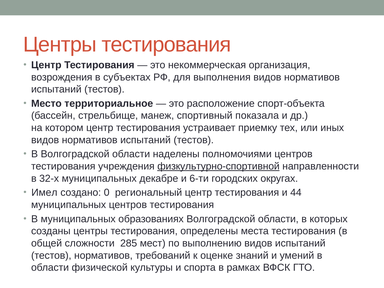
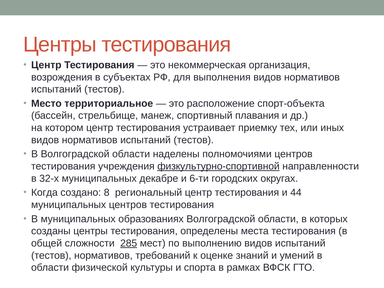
показала: показала -> плавания (257, 116)
Имел: Имел -> Когда (44, 193)
0: 0 -> 8 (107, 193)
285 underline: none -> present (129, 243)
